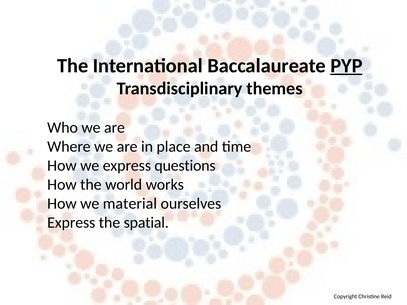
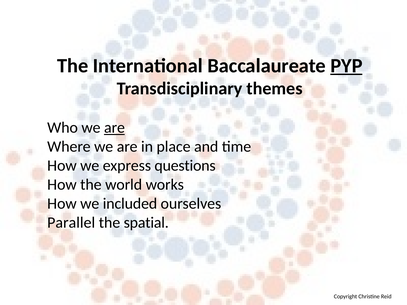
are underline: none -> present (114, 128)
material: material -> included (130, 204)
Express: Express -> Parallel (71, 223)
